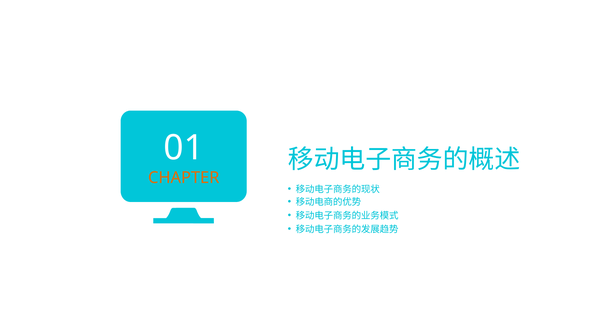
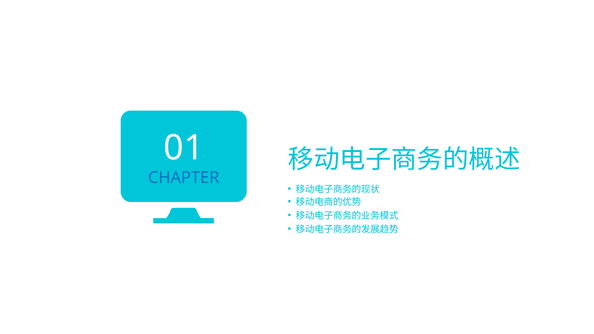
CHAPTER colour: orange -> blue (184, 178)
